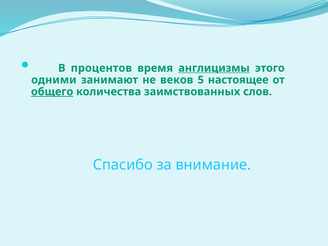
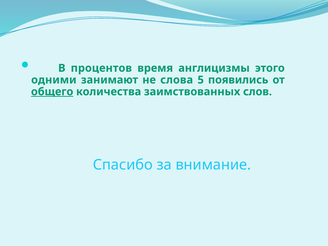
англицизмы underline: present -> none (214, 68)
веков: веков -> слова (177, 80)
настоящее: настоящее -> появились (238, 80)
